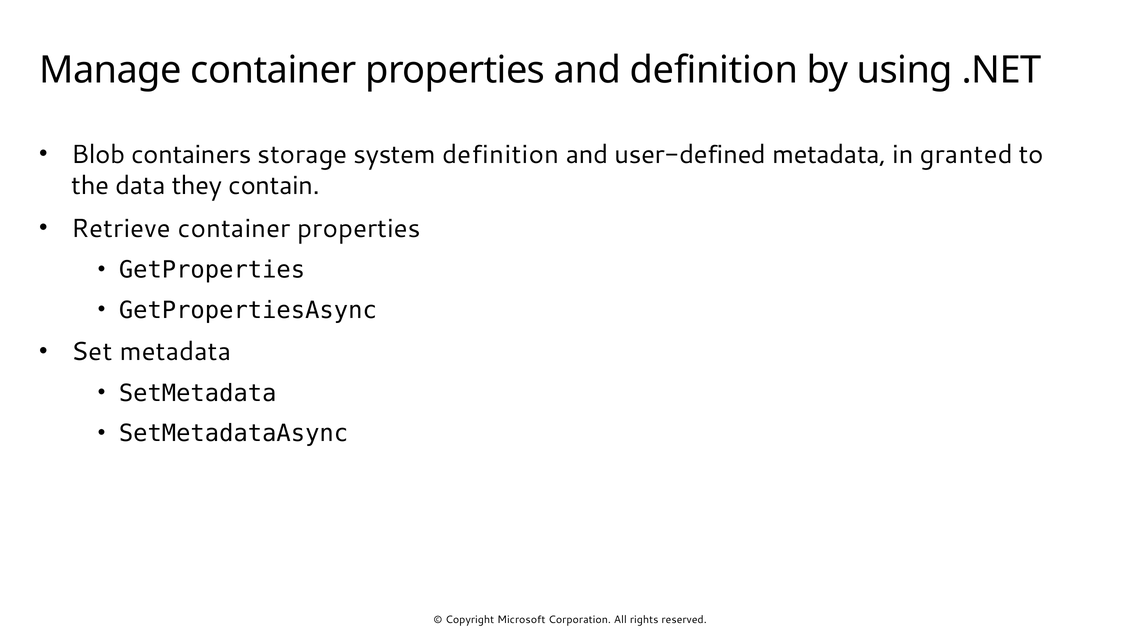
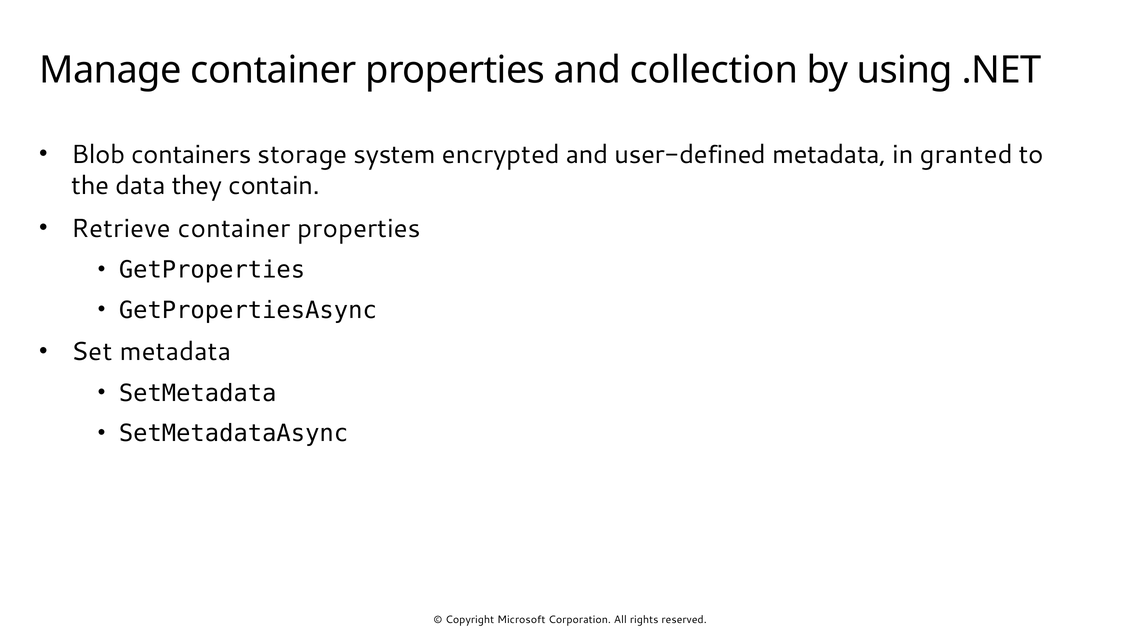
and definition: definition -> collection (714, 70)
system definition: definition -> encrypted (501, 155)
